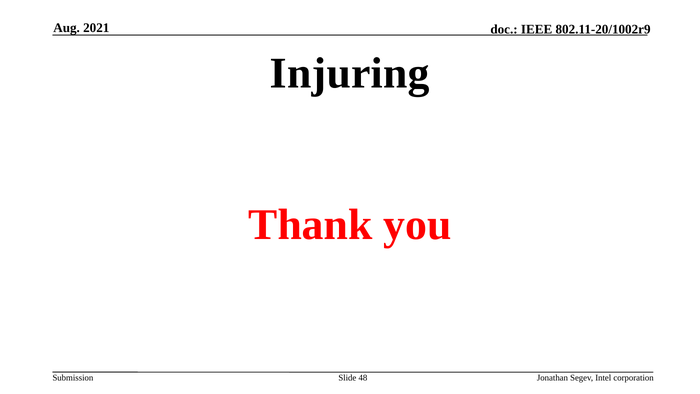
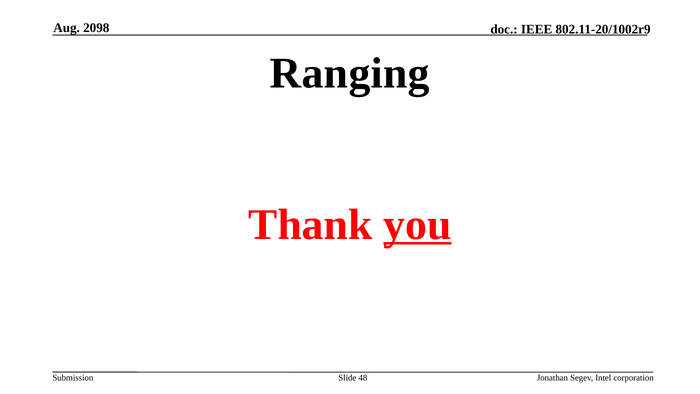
2021: 2021 -> 2098 (96, 28)
Injuring: Injuring -> Ranging (350, 73)
you underline: none -> present (417, 224)
